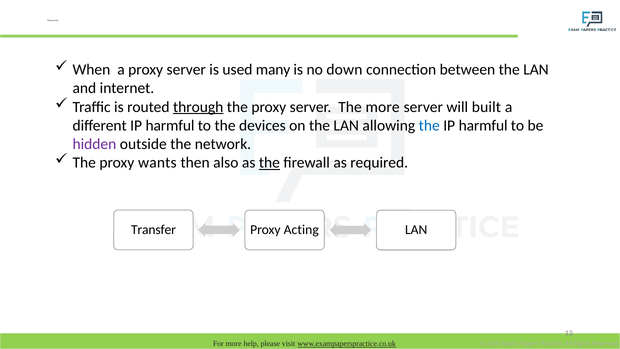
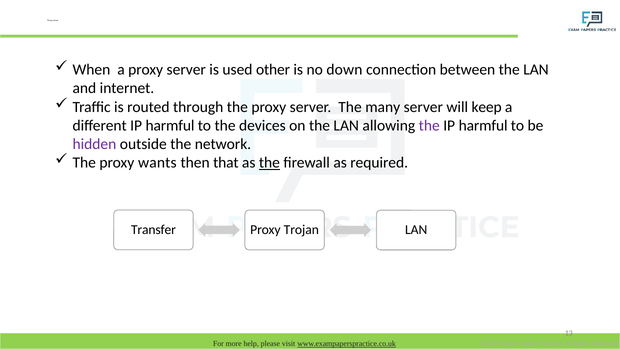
many: many -> other (273, 70)
through underline: present -> none (198, 107)
The more: more -> many (383, 107)
built: built -> keep (487, 107)
the colour: blue -> purple (429, 125)
also: also -> that (226, 163)
Acting: Acting -> Trojan (301, 230)
